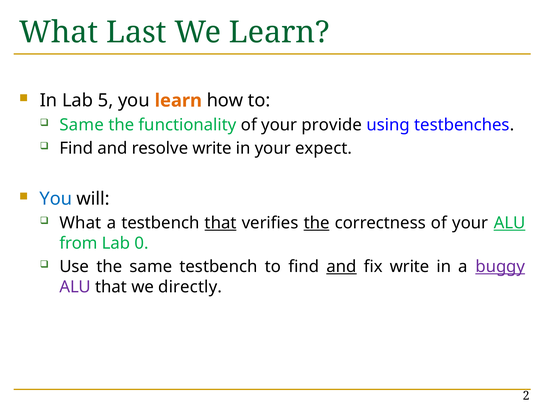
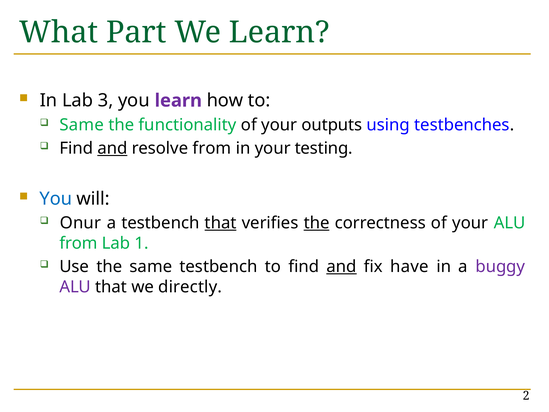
Last: Last -> Part (136, 32)
5: 5 -> 3 (106, 101)
learn colour: orange -> purple (178, 101)
provide: provide -> outputs (332, 125)
and underline: none -> present (112, 148)
resolve write: write -> from (212, 148)
expect: expect -> testing (324, 148)
What: What -> Onur (80, 223)
ALU underline: present -> none (510, 223)
0: 0 -> 1 (142, 243)
fix write: write -> have (409, 267)
buggy underline: present -> none (500, 267)
